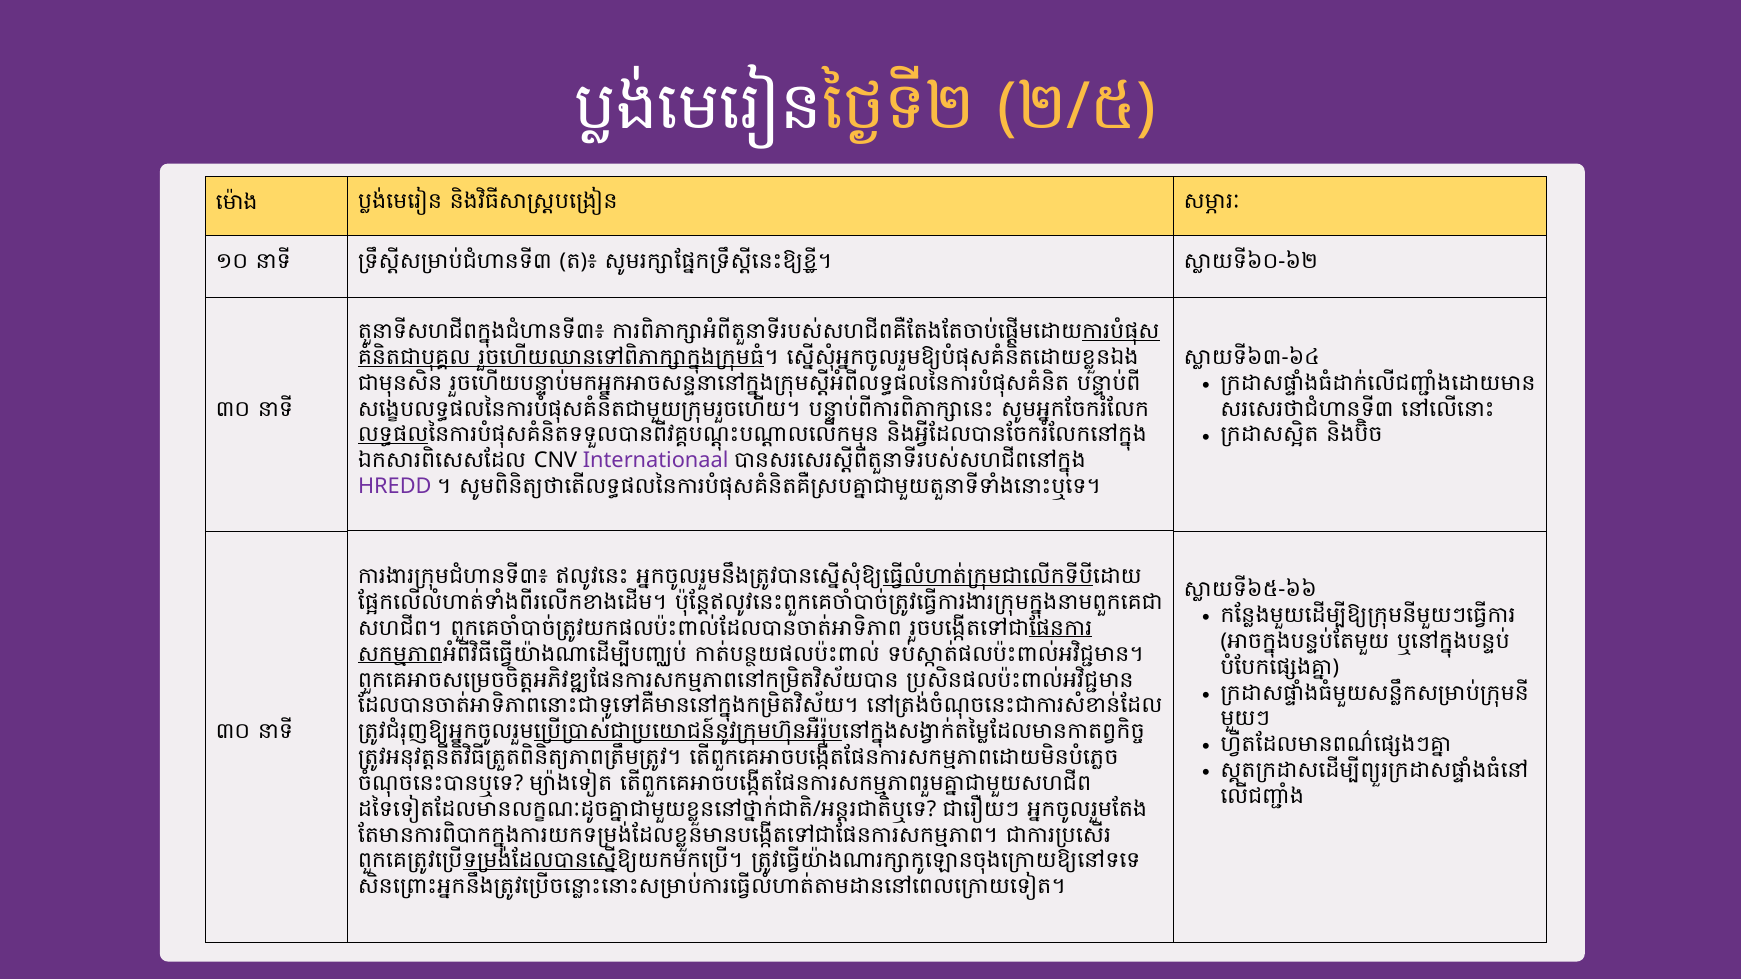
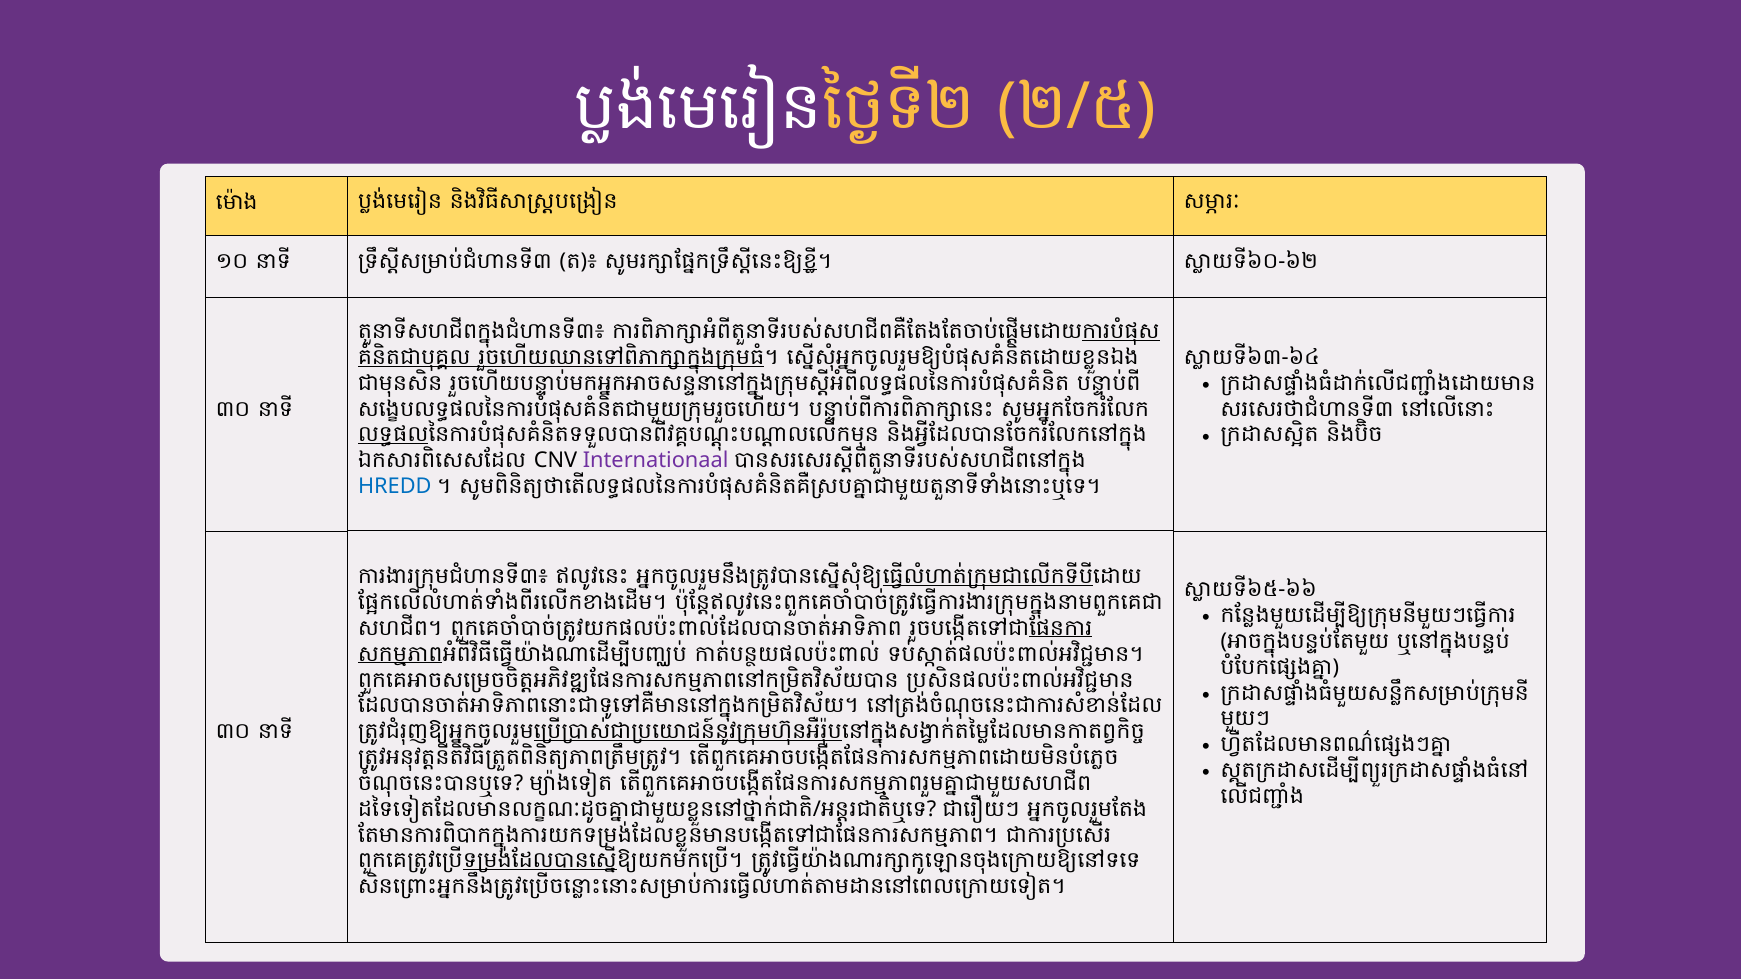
HREDD colour: purple -> blue (395, 487)
